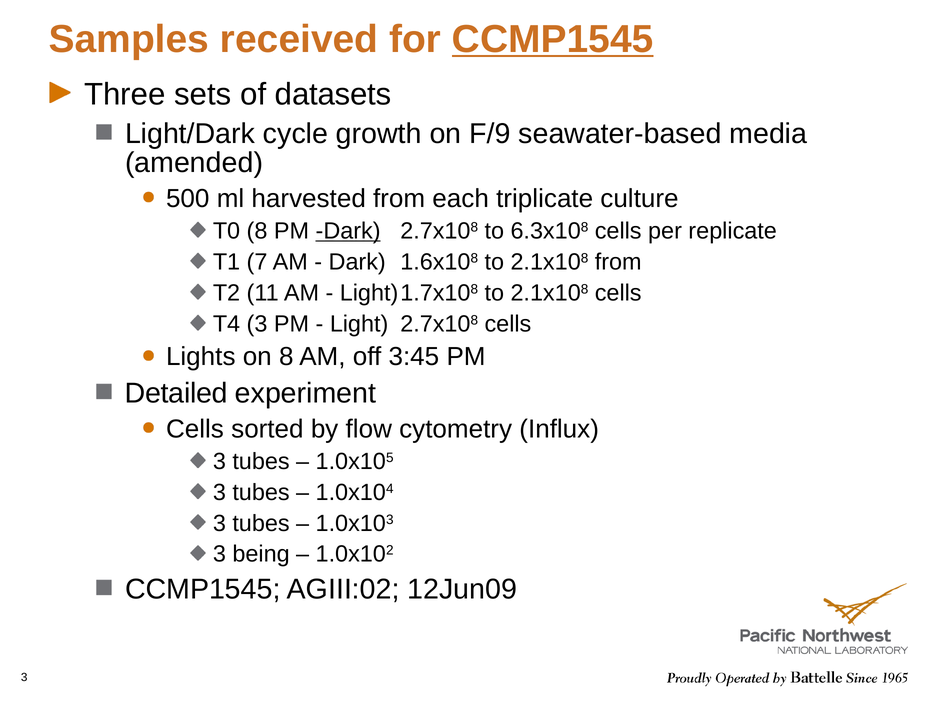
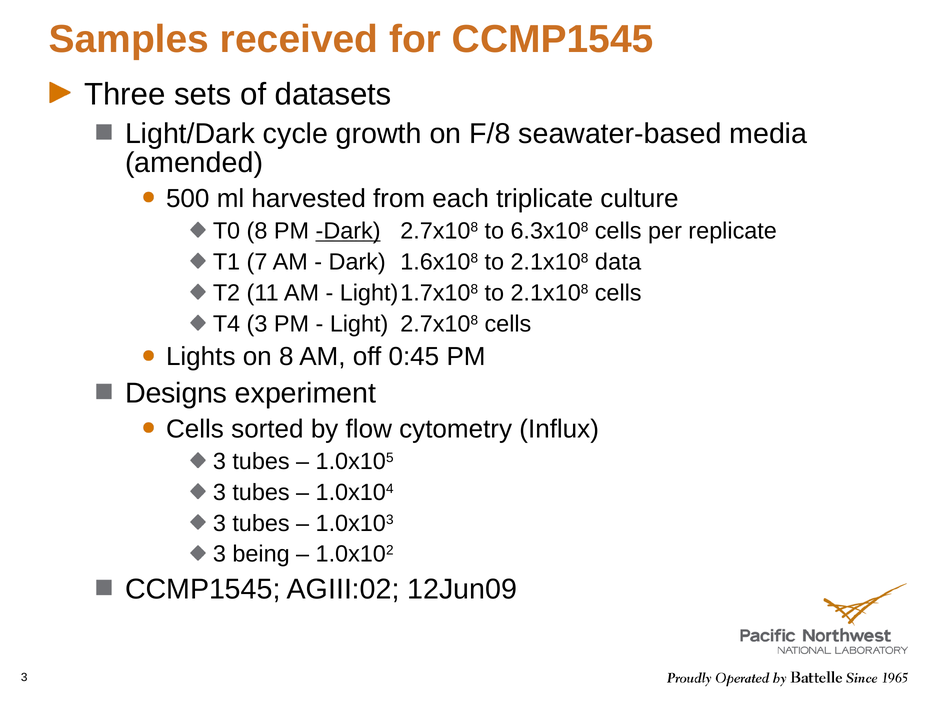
CCMP1545 underline: present -> none (553, 39)
F/9: F/9 -> F/8 (490, 134)
2.1x108 from: from -> data (618, 262)
3:45: 3:45 -> 0:45 (414, 357)
Detailed: Detailed -> Designs (176, 393)
